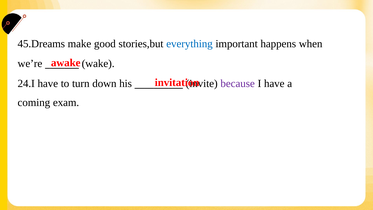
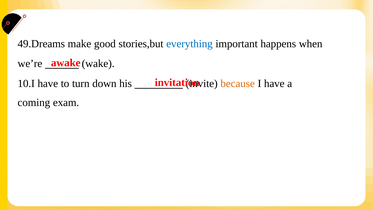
45.Dreams: 45.Dreams -> 49.Dreams (41, 44)
24.I: 24.I -> 10.I (26, 83)
because colour: purple -> orange (238, 83)
